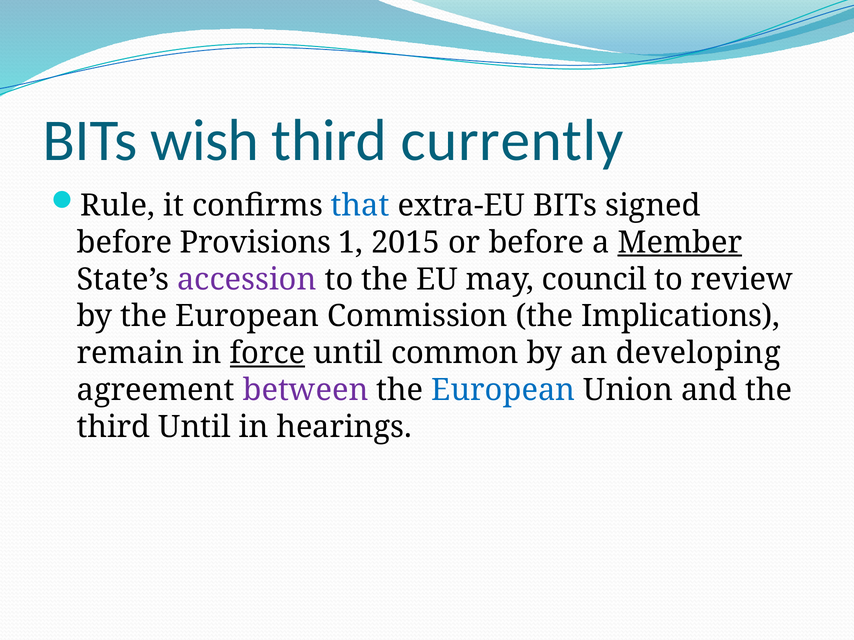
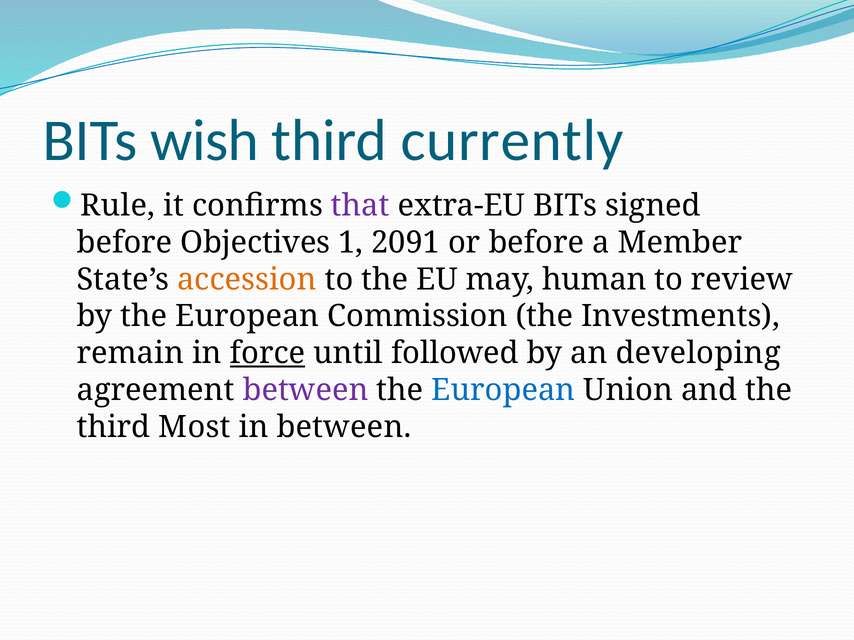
that colour: blue -> purple (360, 206)
Provisions: Provisions -> Objectives (255, 243)
2015: 2015 -> 2091 (406, 243)
Member underline: present -> none (680, 243)
accession colour: purple -> orange (247, 280)
council: council -> human (594, 280)
Implications: Implications -> Investments (681, 317)
common: common -> followed (455, 354)
third Until: Until -> Most (195, 428)
in hearings: hearings -> between (344, 428)
